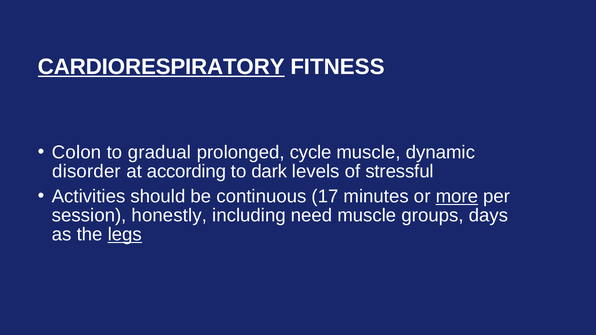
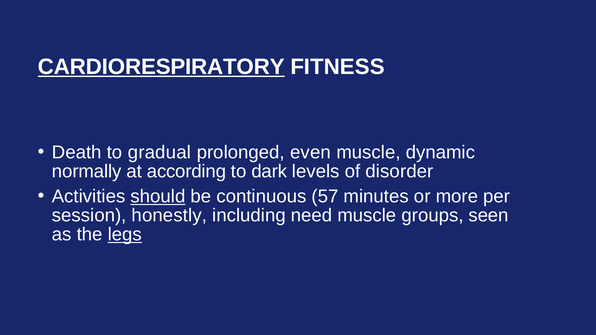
Colon: Colon -> Death (77, 152)
cycle: cycle -> even (311, 152)
disorder: disorder -> normally (87, 171)
stressful: stressful -> disorder (399, 171)
should underline: none -> present (158, 197)
17: 17 -> 57 (325, 197)
more underline: present -> none (457, 197)
days: days -> seen (489, 216)
